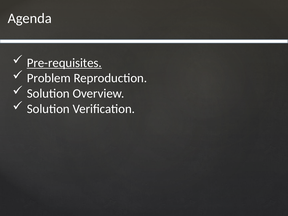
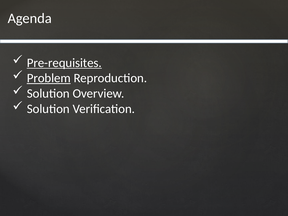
Problem underline: none -> present (49, 78)
